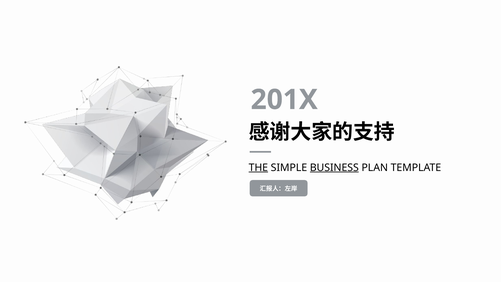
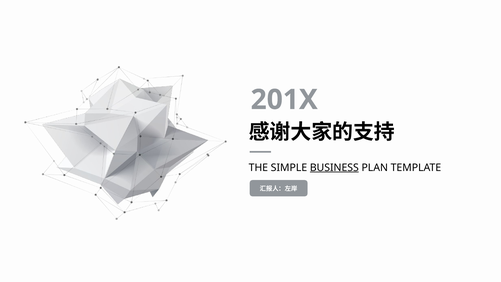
THE underline: present -> none (258, 167)
